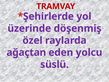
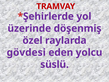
ağaçtan: ağaçtan -> gövdesi (26, 52)
